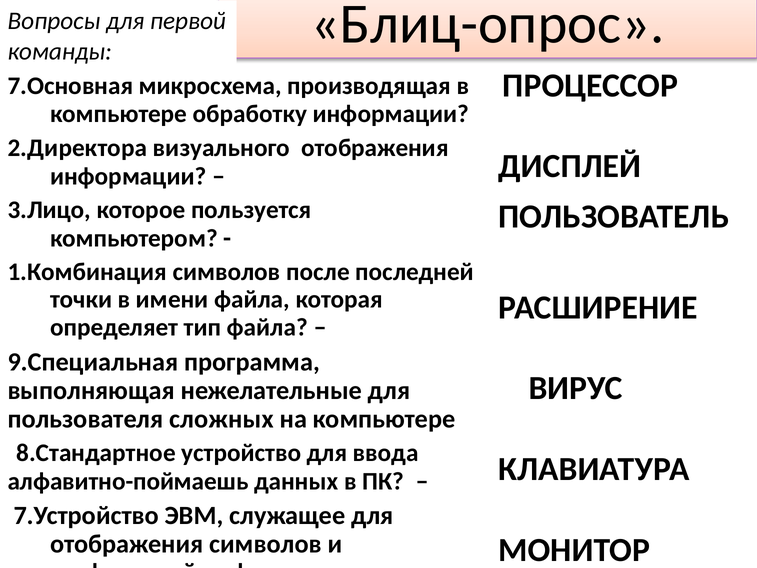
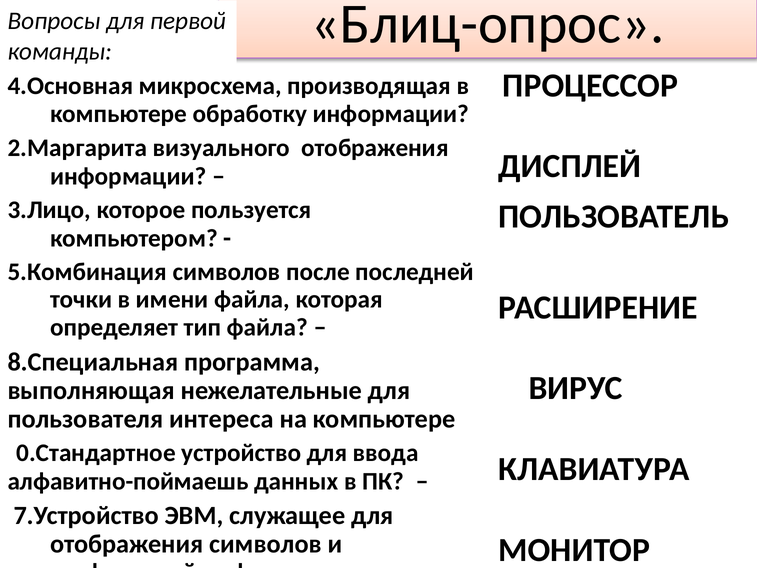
7.Основная: 7.Основная -> 4.Основная (70, 86)
2.Директора: 2.Директора -> 2.Маргарита (77, 148)
1.Комбинация: 1.Комбинация -> 5.Комбинация (87, 272)
9.Специальная: 9.Специальная -> 8.Специальная (93, 362)
сложных: сложных -> интереса (221, 419)
8.Стандартное: 8.Стандартное -> 0.Стандартное (96, 453)
